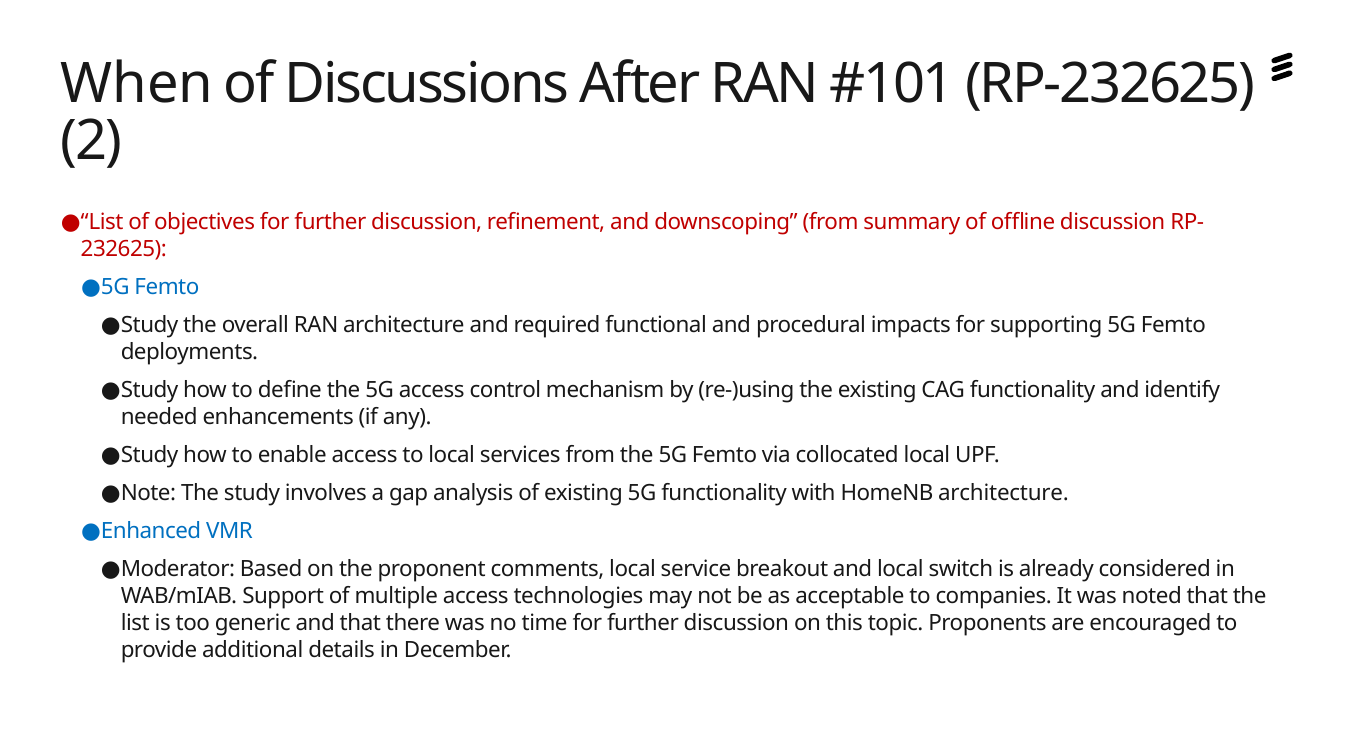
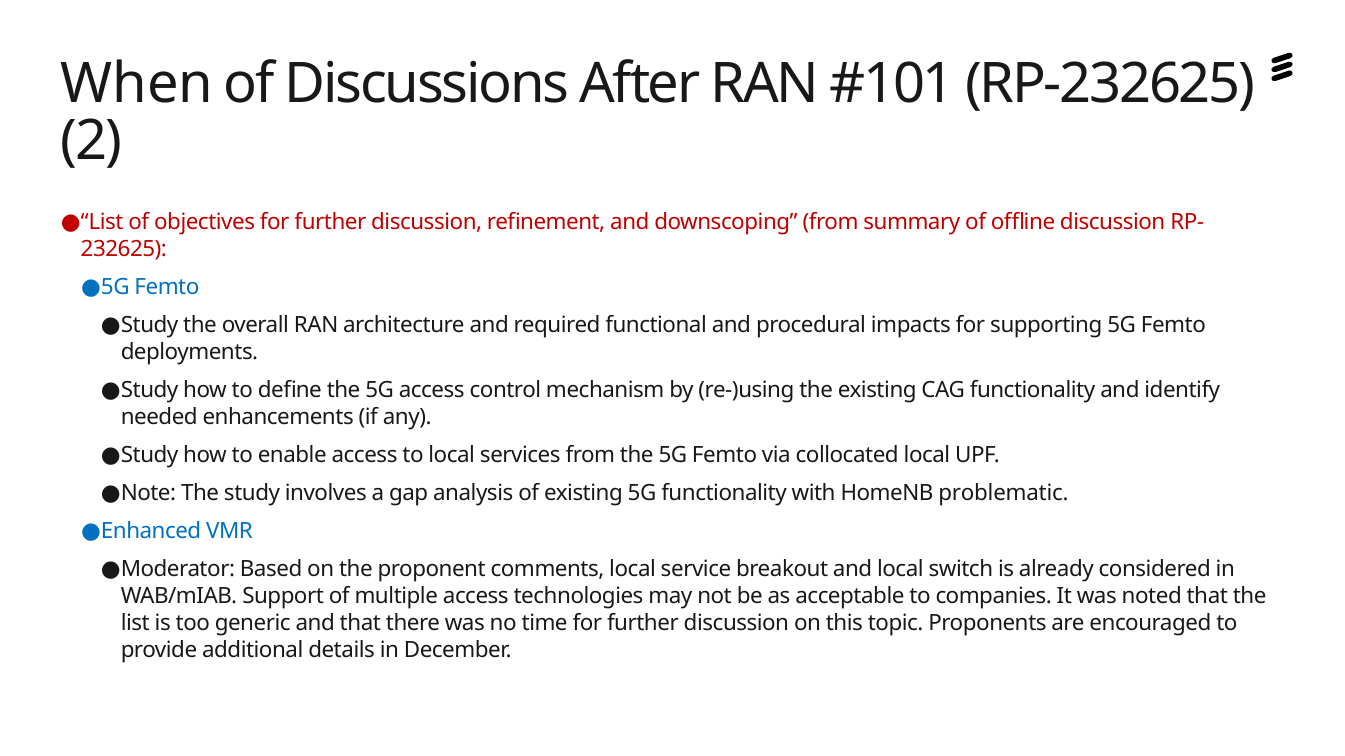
HomeNB architecture: architecture -> problematic (1003, 494)
